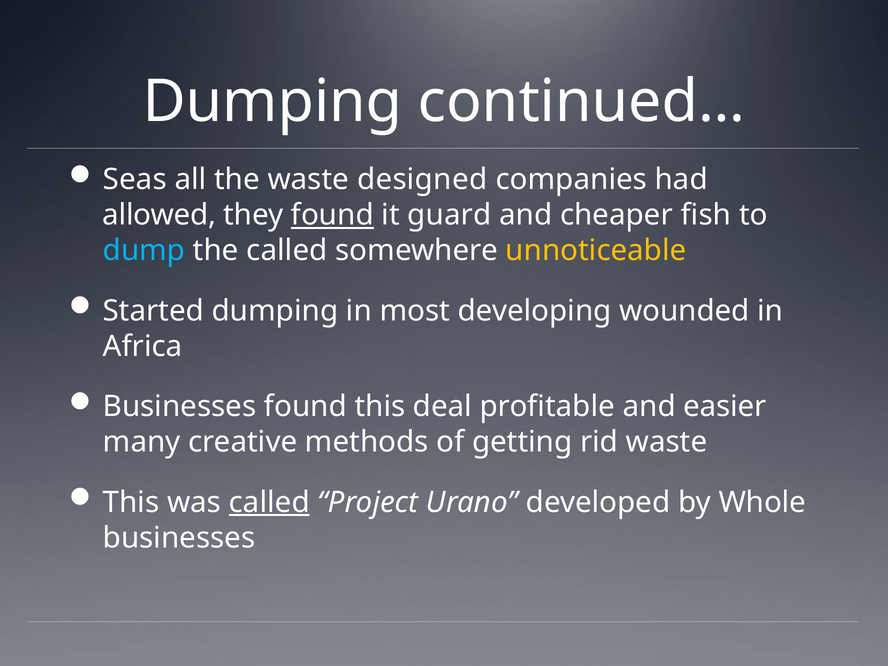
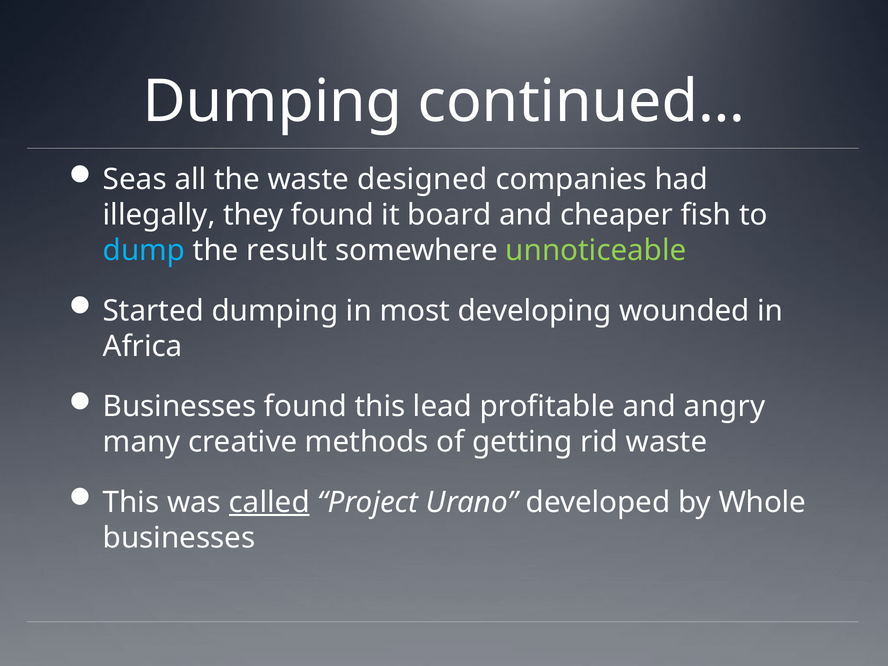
allowed: allowed -> illegally (159, 215)
found underline: present -> none (332, 215)
guard: guard -> board (449, 215)
the called: called -> result (287, 251)
unnoticeable colour: yellow -> light green (596, 251)
deal: deal -> lead (442, 407)
easier: easier -> angry (725, 407)
